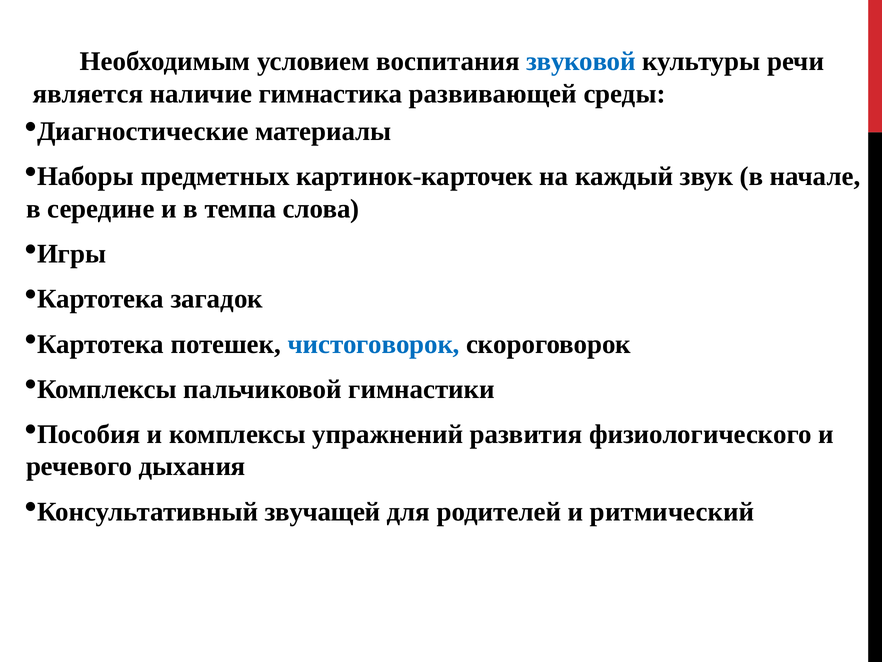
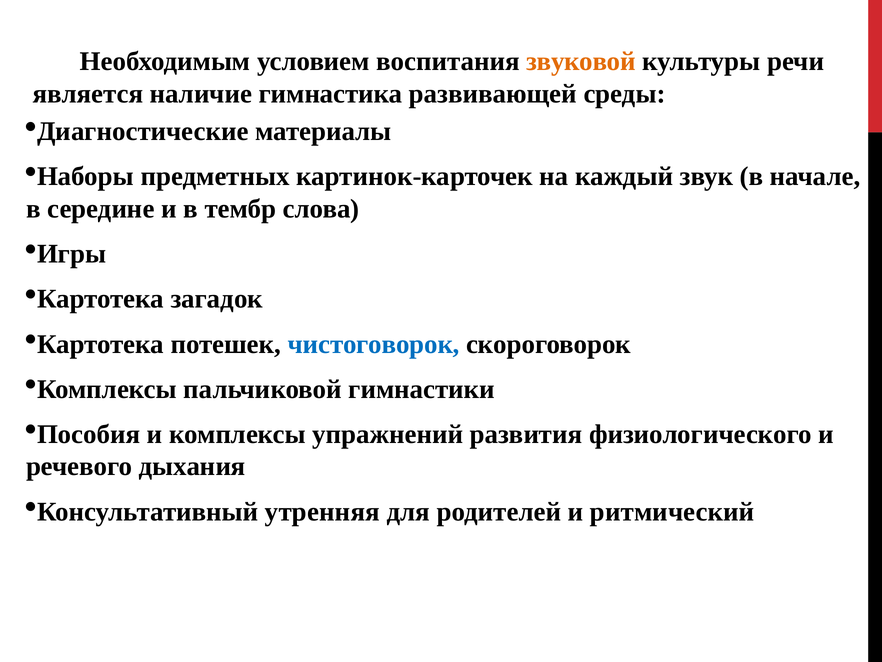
звуковой colour: blue -> orange (581, 61)
темпа: темпа -> тембр (240, 209)
звучащей: звучащей -> утренняя (322, 511)
